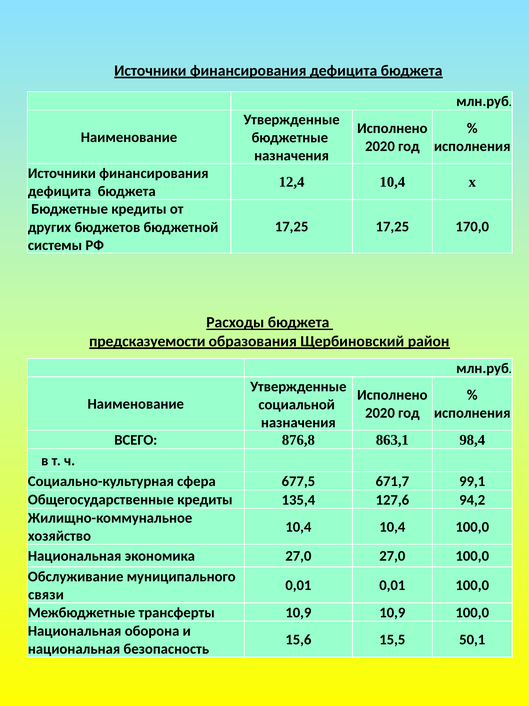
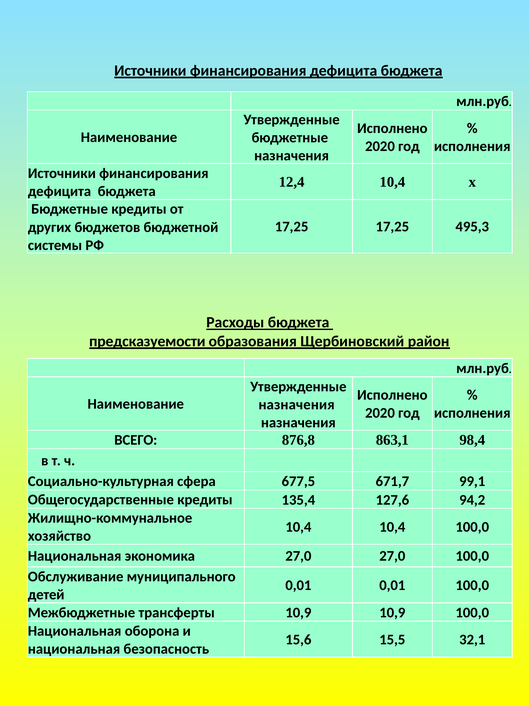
170,0: 170,0 -> 495,3 (472, 226)
социальной: социальной -> назначения (297, 404)
связи: связи -> детей (46, 594)
50,1: 50,1 -> 32,1 (472, 639)
